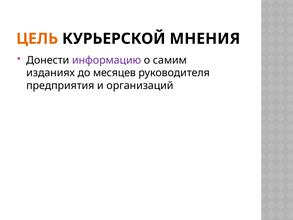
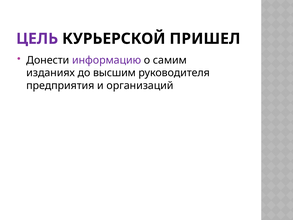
ЦЕЛЬ colour: orange -> purple (37, 39)
МНЕНИЯ: МНЕНИЯ -> ПРИШЕЛ (205, 39)
месяцев: месяцев -> высшим (114, 73)
